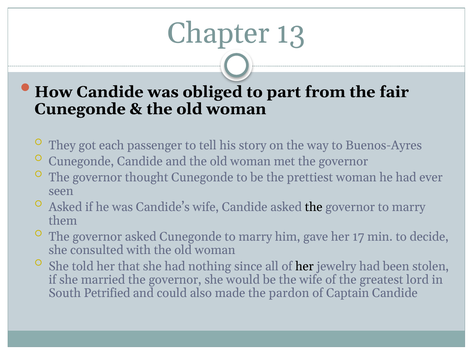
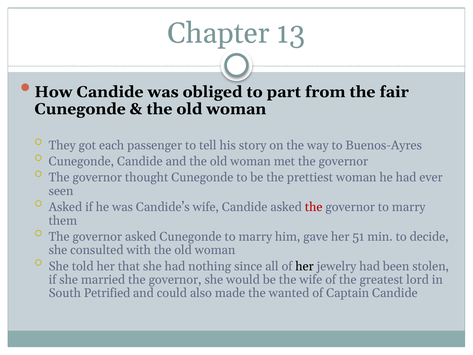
the colour: black -> red (314, 207)
17: 17 -> 51 (358, 236)
pardon: pardon -> wanted (289, 293)
